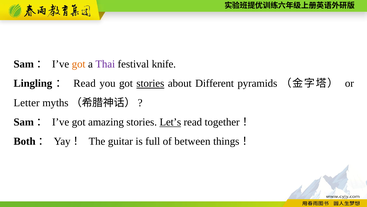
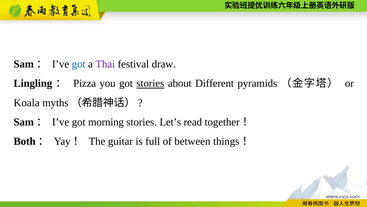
got colour: orange -> blue (79, 64)
knife: knife -> draw (164, 64)
Read: Read -> Pizza (85, 83)
Letter: Letter -> Koala (27, 103)
amazing: amazing -> morning (106, 122)
Let’s underline: present -> none (170, 122)
